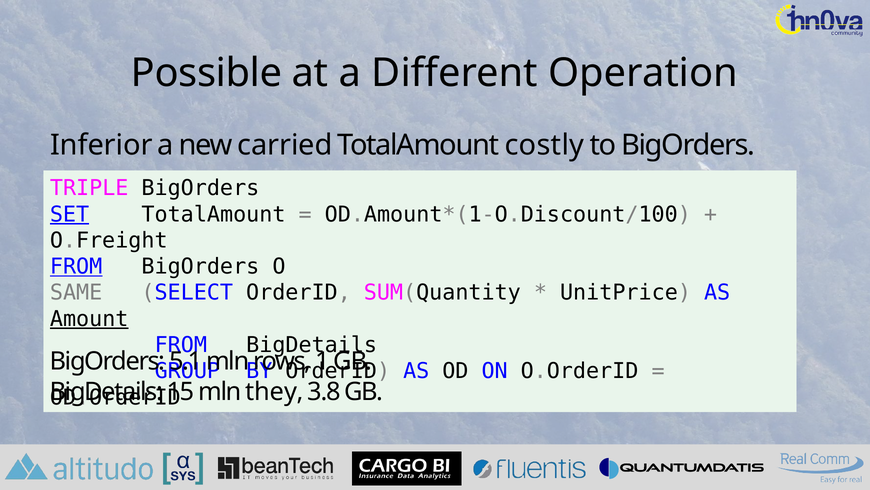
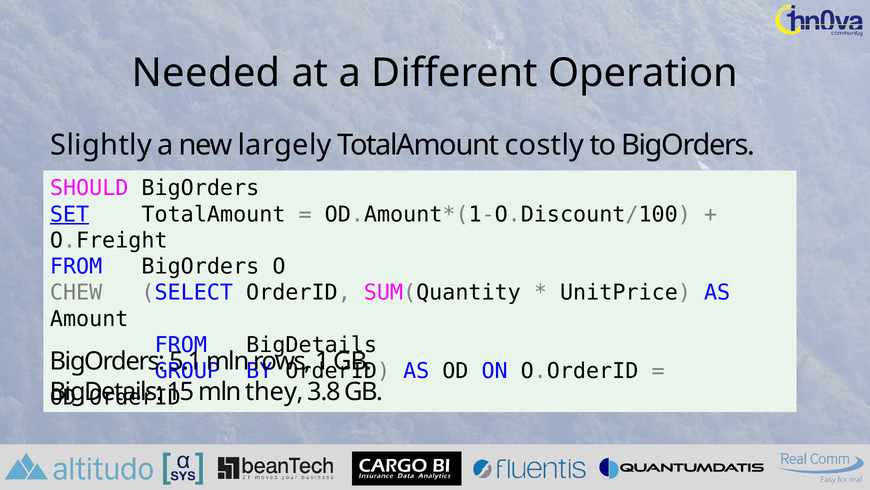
Possible: Possible -> Needed (206, 73)
Inferior: Inferior -> Slightly (101, 145)
carried: carried -> largely (285, 145)
TRIPLE: TRIPLE -> SHOULD (89, 188)
FROM underline: present -> none (76, 266)
SAME: SAME -> CHEW (76, 292)
Amount underline: present -> none (89, 319)
